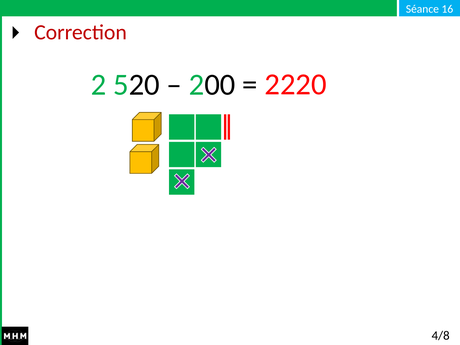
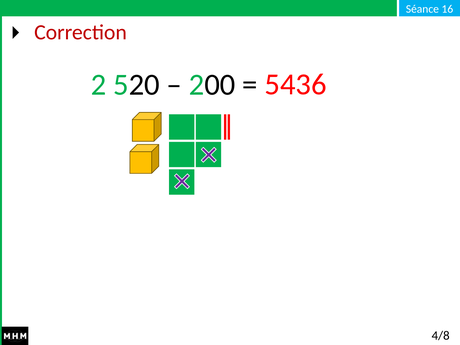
2220: 2220 -> 5436 (296, 84)
